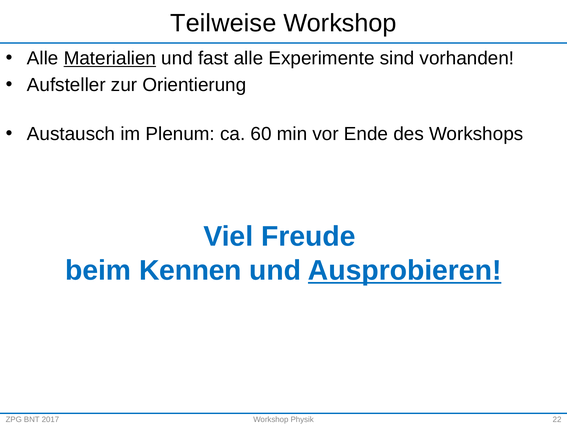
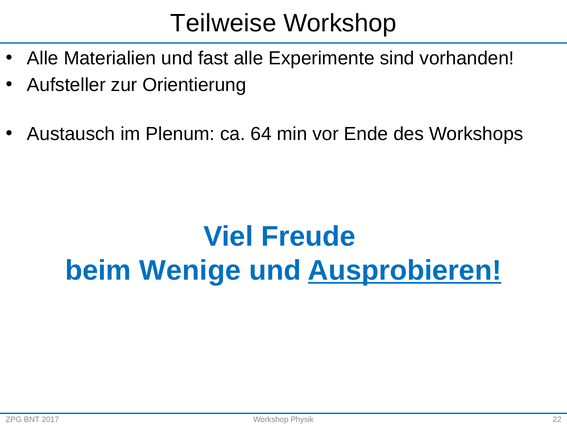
Materialien underline: present -> none (110, 58)
60: 60 -> 64 (261, 134)
Kennen: Kennen -> Wenige (190, 271)
